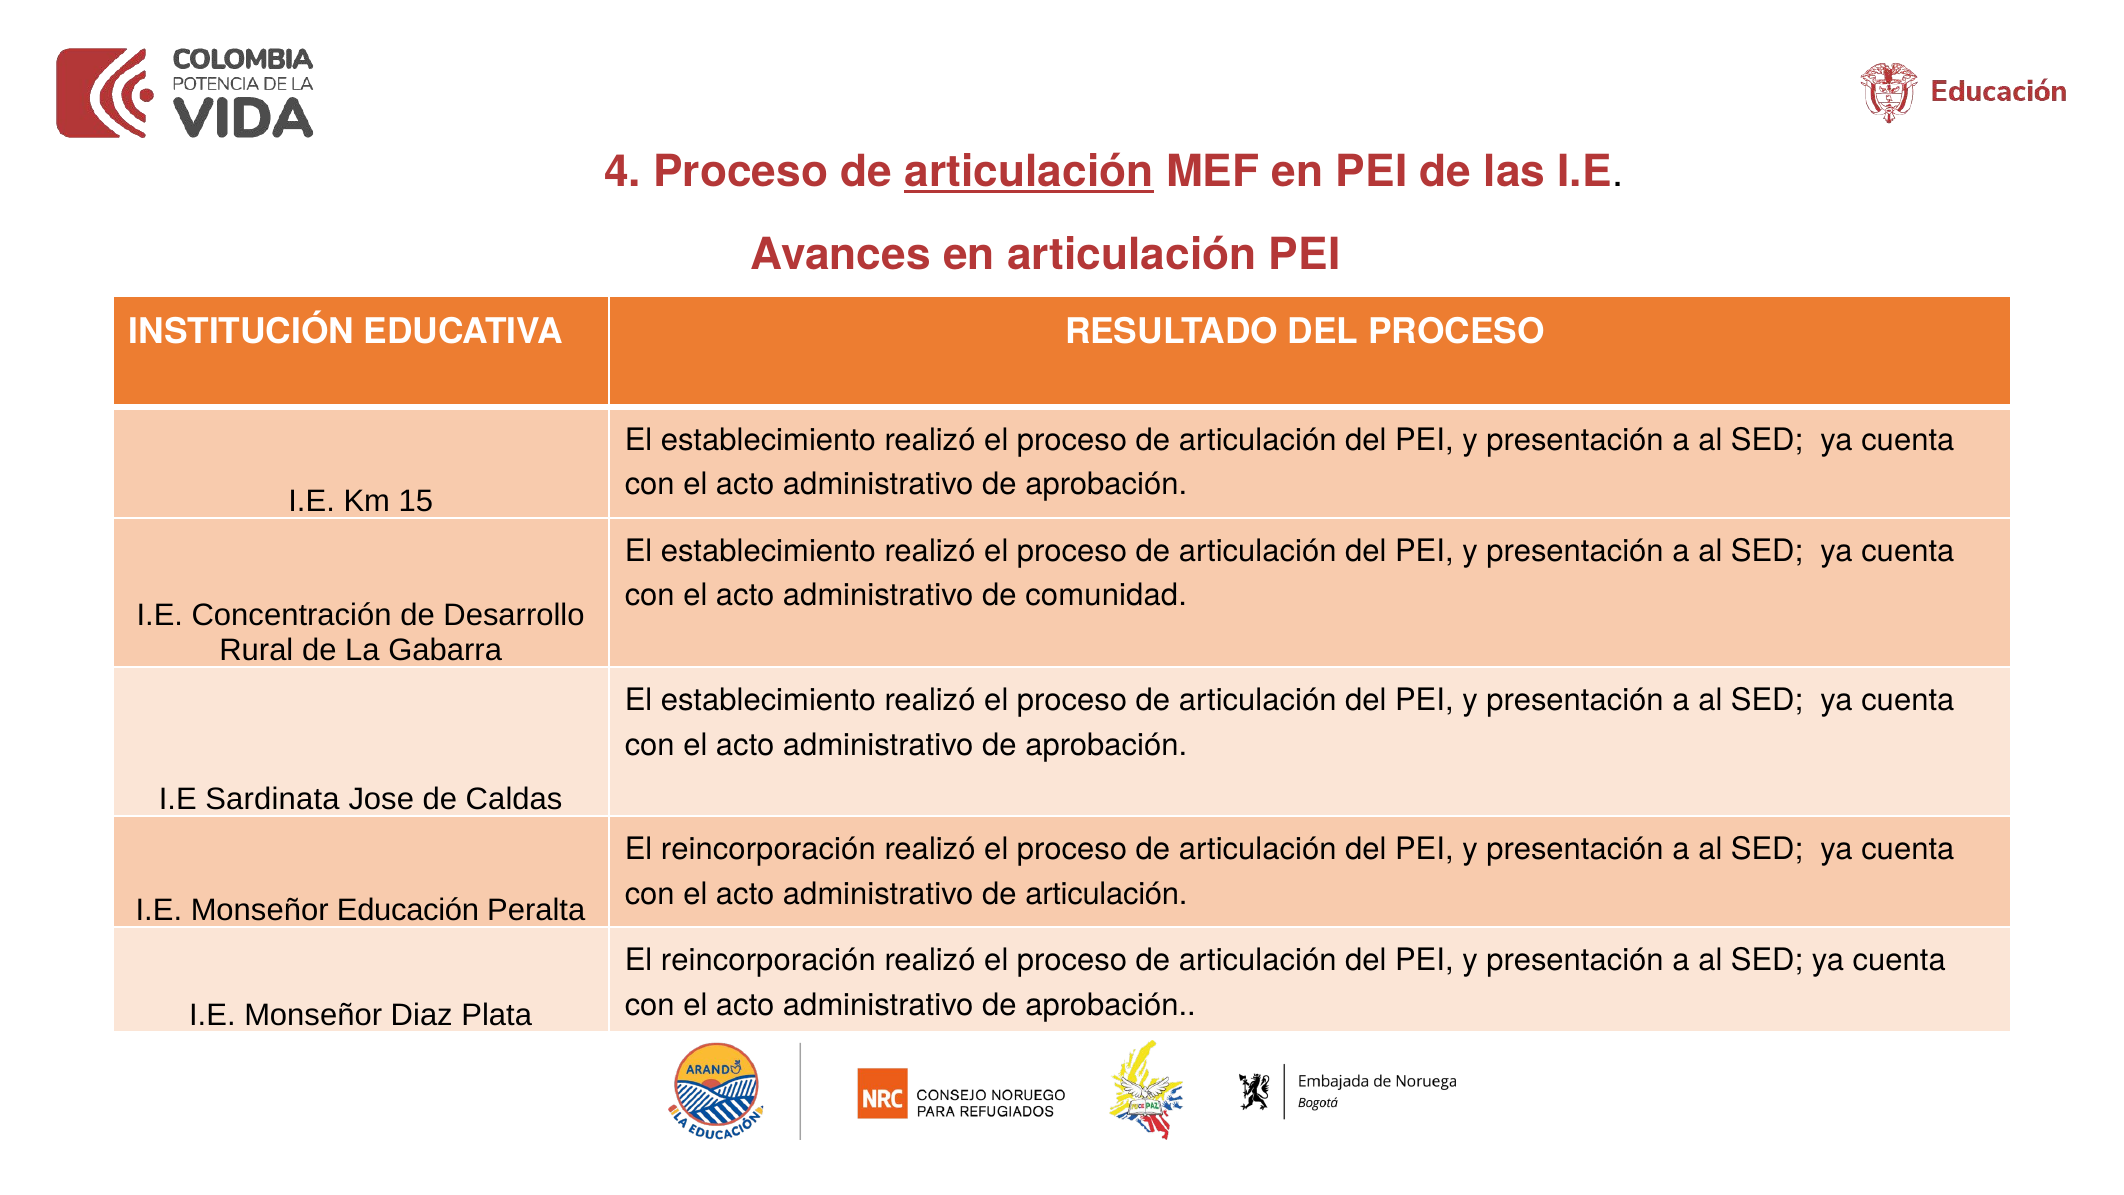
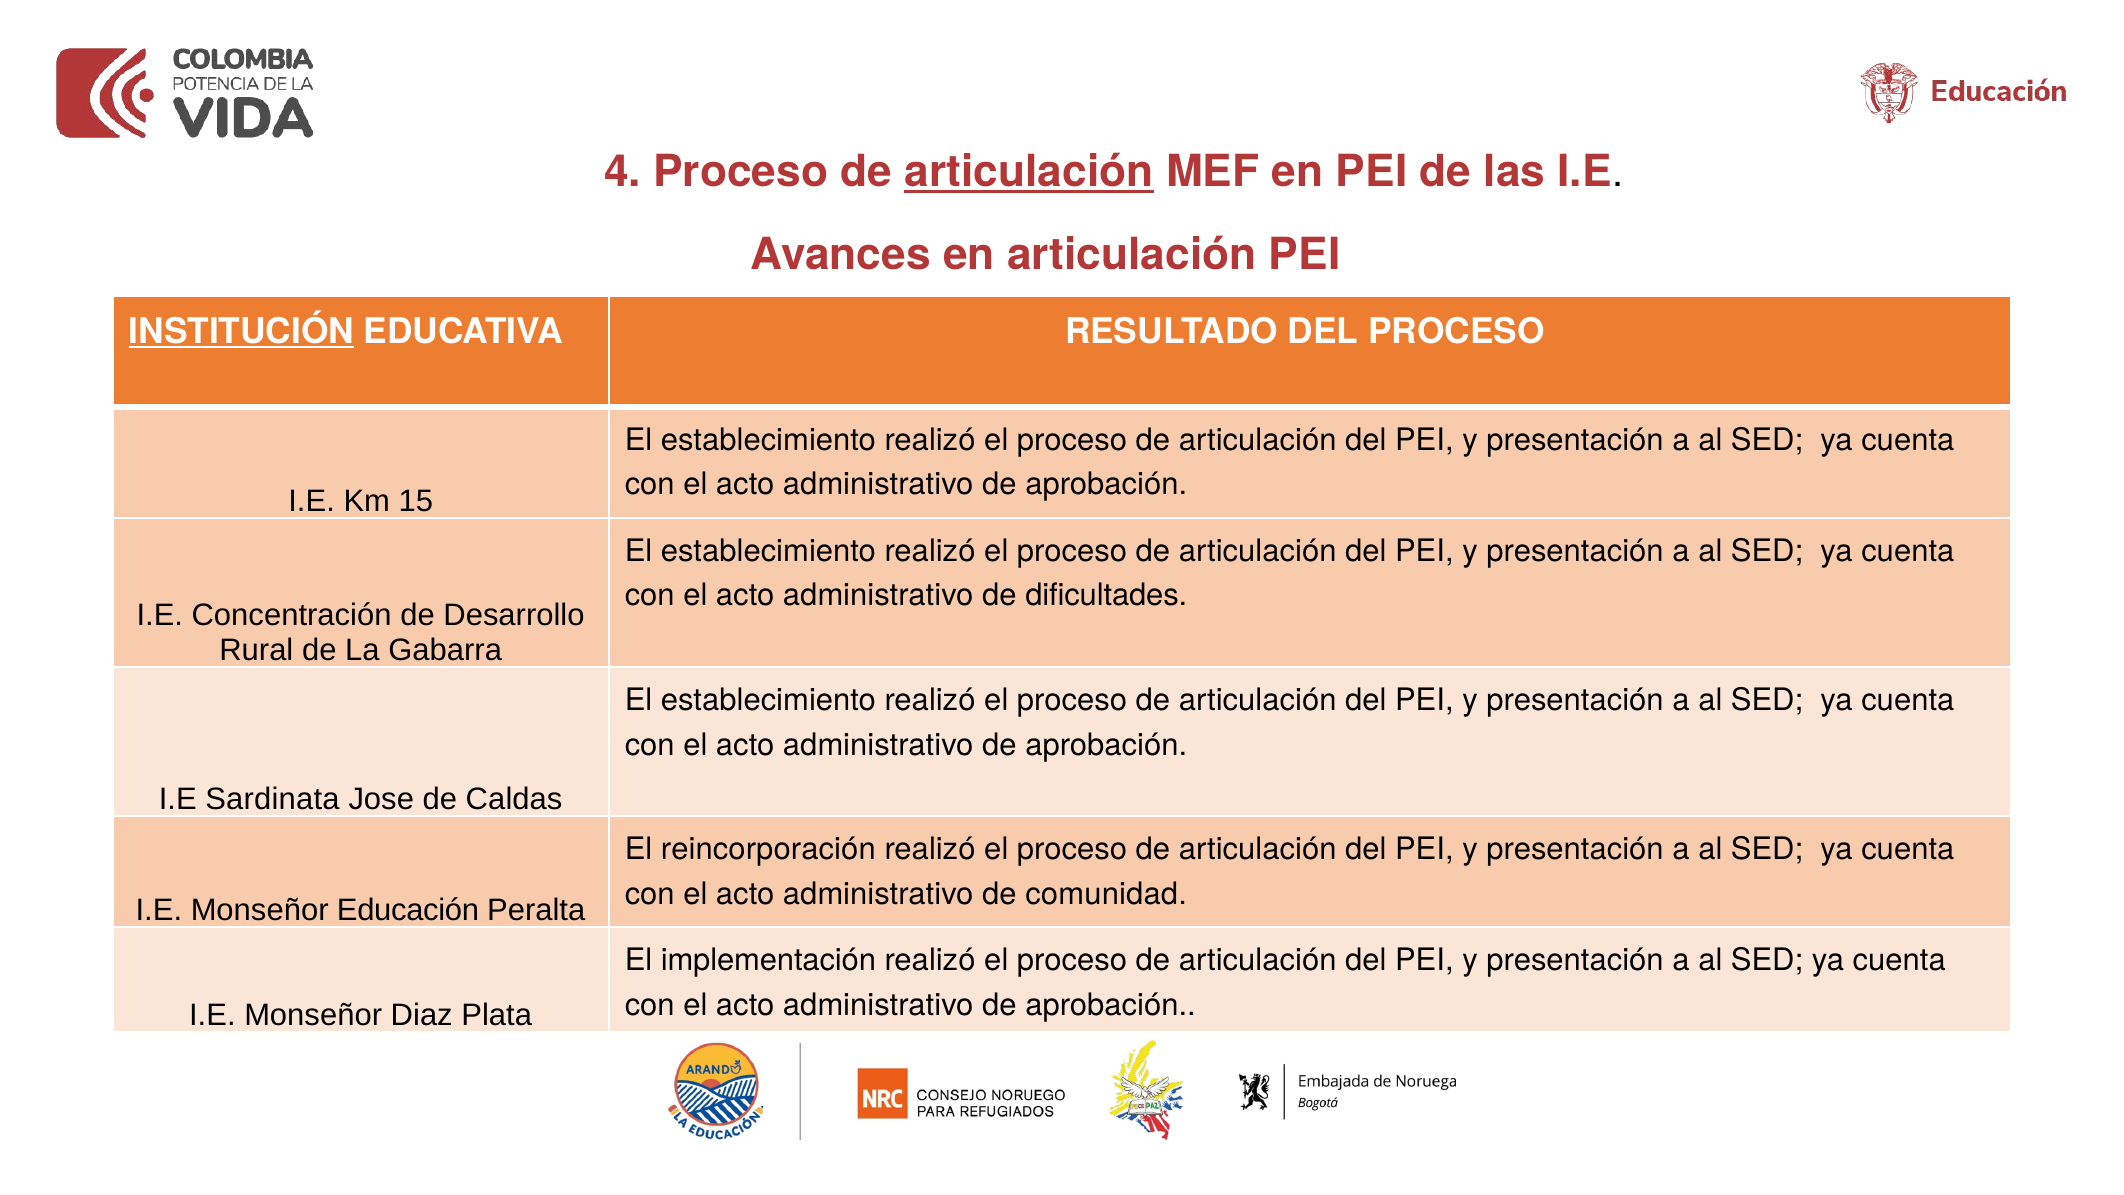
INSTITUCIÓN underline: none -> present (242, 332)
comunidad: comunidad -> dificultades (1106, 596)
administrativo de articulación: articulación -> comunidad (1106, 894)
reincorporación: reincorporación -> implementación (768, 960)
